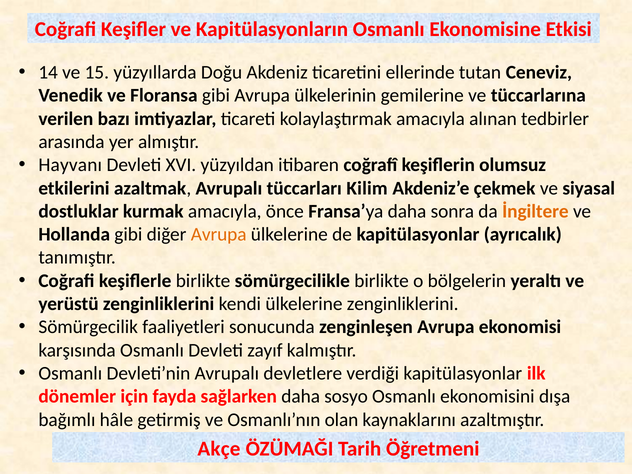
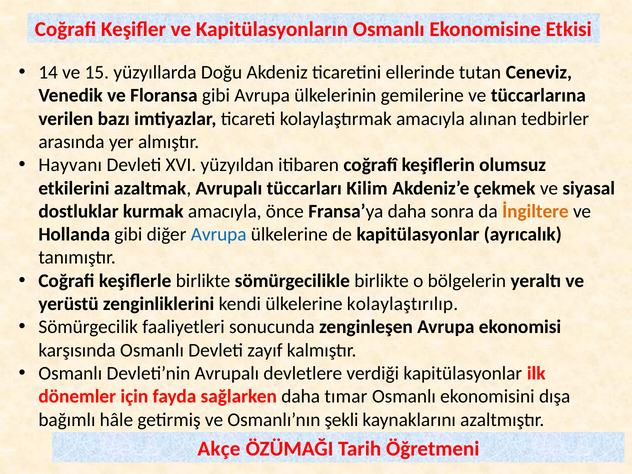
Avrupa colour: orange -> blue (219, 234)
ülkelerine zenginliklerini: zenginliklerini -> kolaylaştırılıp (403, 304)
sosyo: sosyo -> tımar (346, 397)
olan: olan -> şekli (342, 420)
